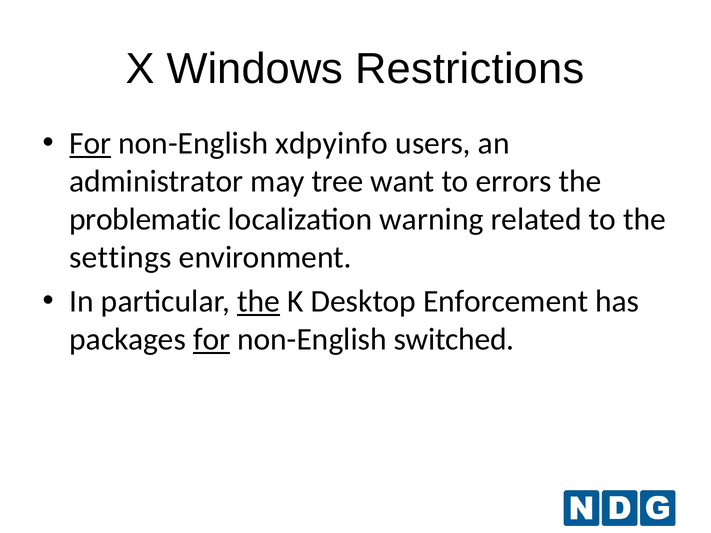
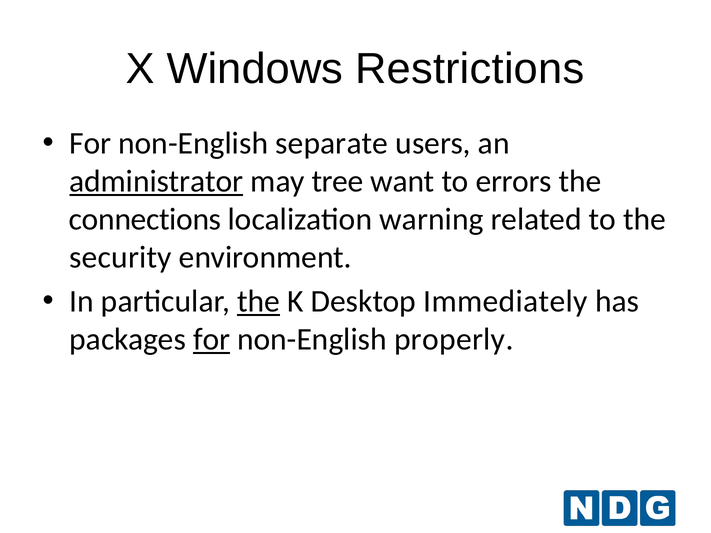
For underline: present -> none (90, 144)
xdpyinfo: xdpyinfo -> separate (332, 144)
administrator underline: none -> present (156, 182)
problematic: problematic -> connections (145, 219)
settings: settings -> security (120, 257)
Enforcement: Enforcement -> Immediately (505, 302)
switched: switched -> properly (454, 340)
